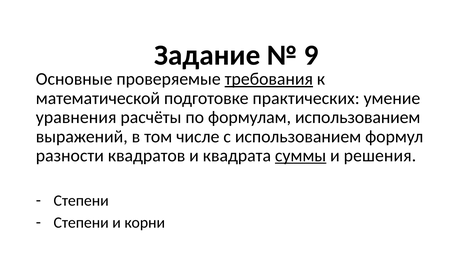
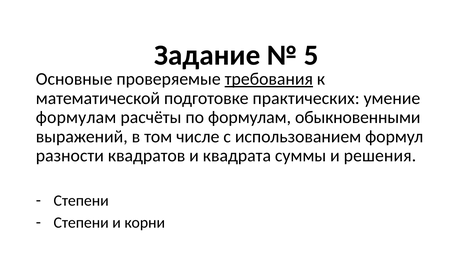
9: 9 -> 5 (311, 55)
уравнения: уравнения -> формулам (76, 117)
формулам использованием: использованием -> обыкновенными (358, 117)
суммы underline: present -> none (301, 156)
